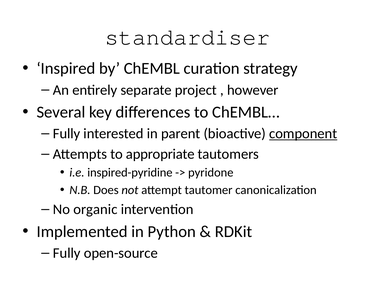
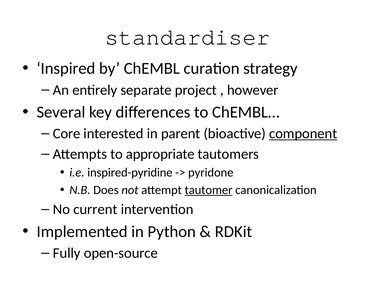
Fully: Fully -> Core (67, 134)
tautomer underline: none -> present (209, 190)
organic: organic -> current (95, 210)
